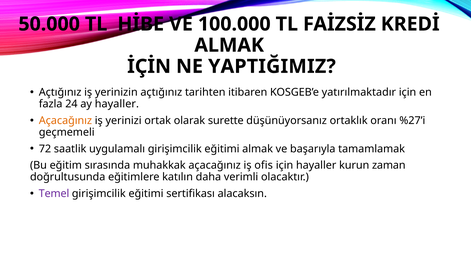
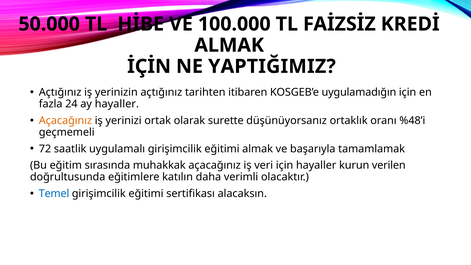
yatırılmaktadır: yatırılmaktadır -> uygulamadığın (359, 92)
%27’i: %27’i -> %48’i (412, 121)
ofis: ofis -> veri (264, 165)
zaman: zaman -> verilen (389, 165)
Temel colour: purple -> blue (54, 194)
